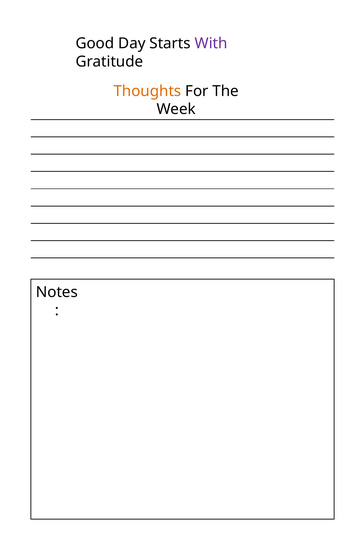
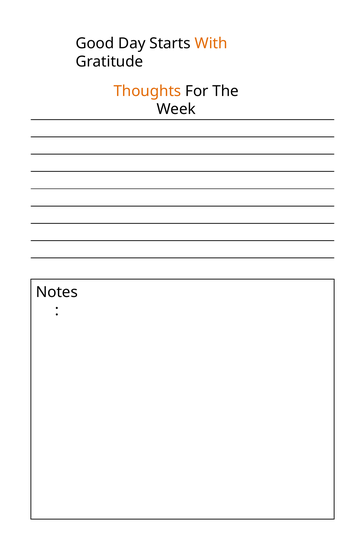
With colour: purple -> orange (211, 43)
